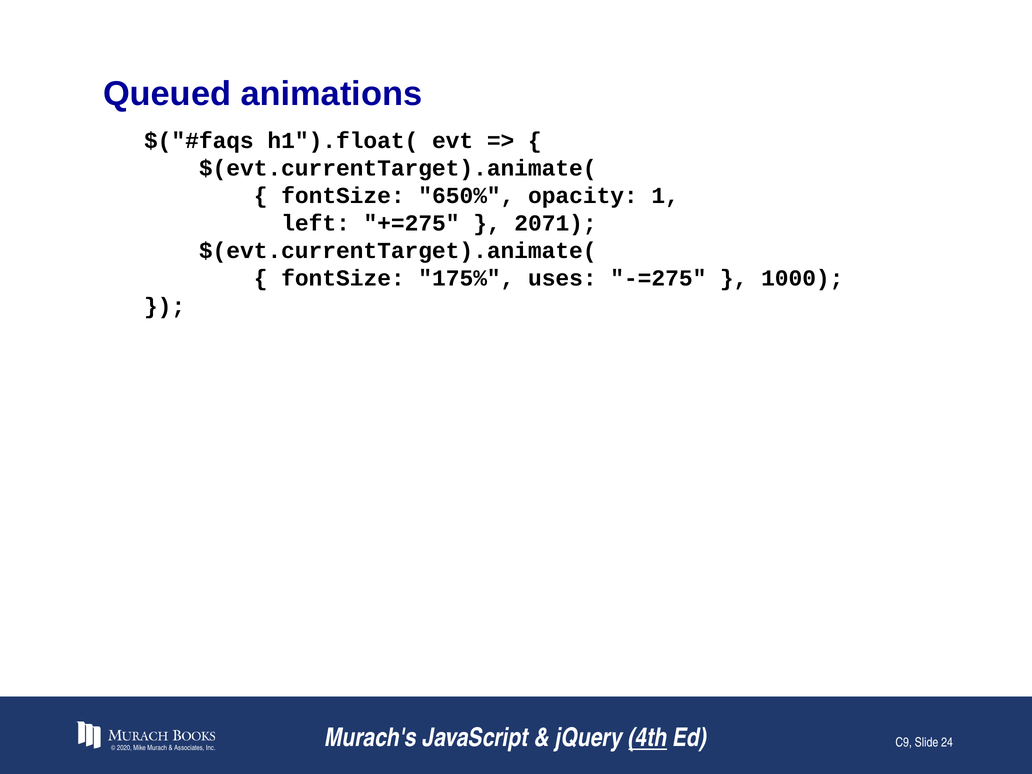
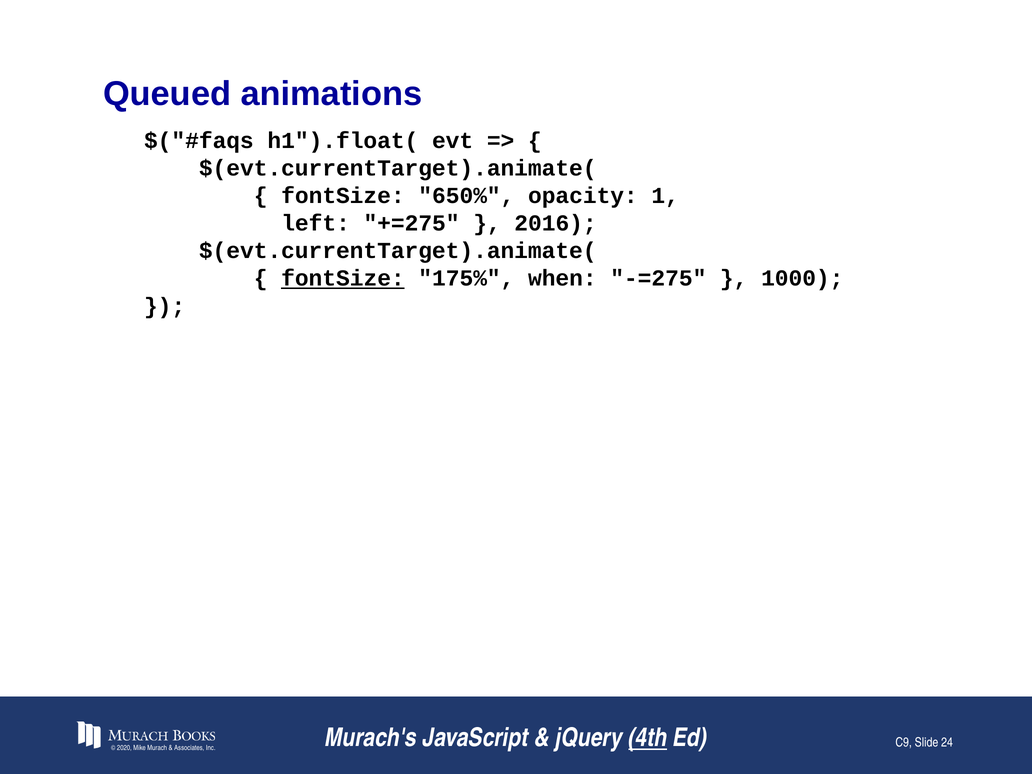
2071: 2071 -> 2016 (556, 223)
fontSize underline: none -> present (343, 278)
uses: uses -> when (562, 278)
